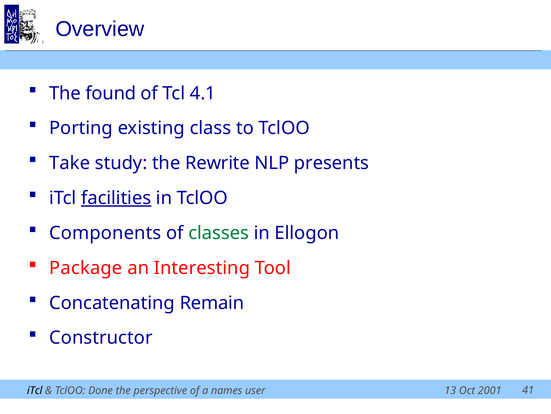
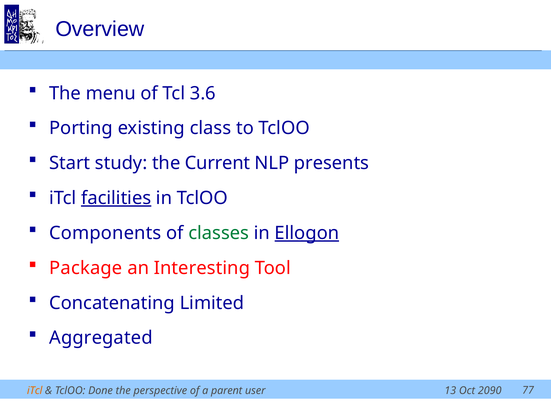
found: found -> menu (111, 93)
4.1: 4.1 -> 3.6 (203, 93)
Take: Take -> Start (70, 163)
Rewrite: Rewrite -> Current (218, 163)
Ellogon underline: none -> present (307, 233)
Remain: Remain -> Limited (212, 302)
Constructor: Constructor -> Aggregated (101, 337)
iTcl colour: black -> orange (35, 390)
names: names -> parent (227, 390)
2001: 2001 -> 2090 (490, 390)
41: 41 -> 77 (528, 390)
